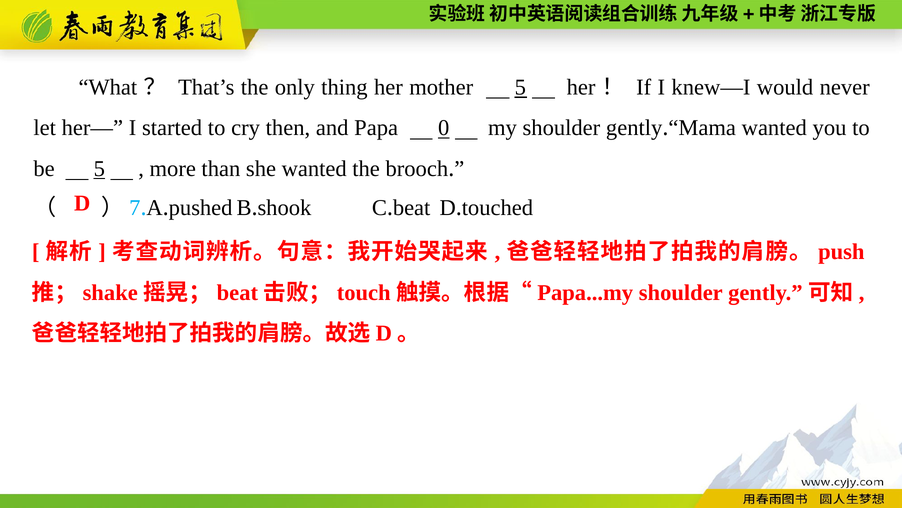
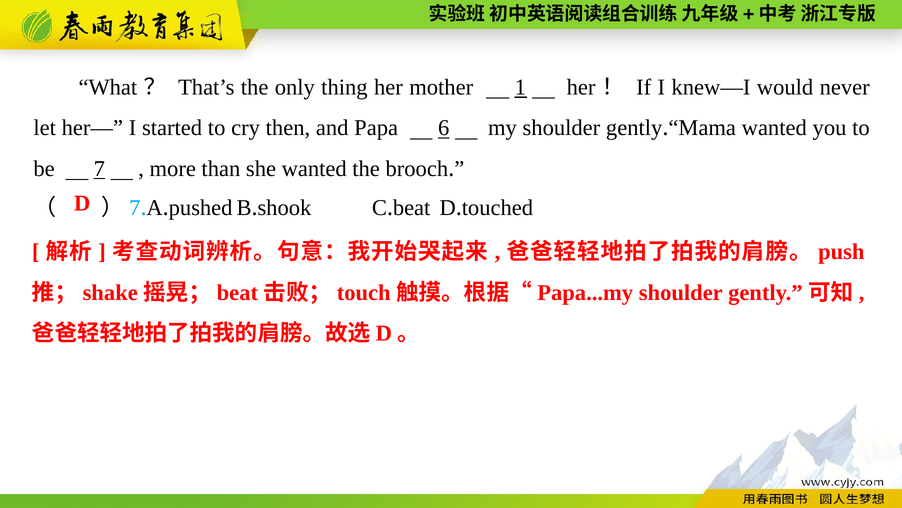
mother 5: 5 -> 1 (520, 87)
0: 0 -> 6 (444, 128)
be 5: 5 -> 7 (99, 168)
